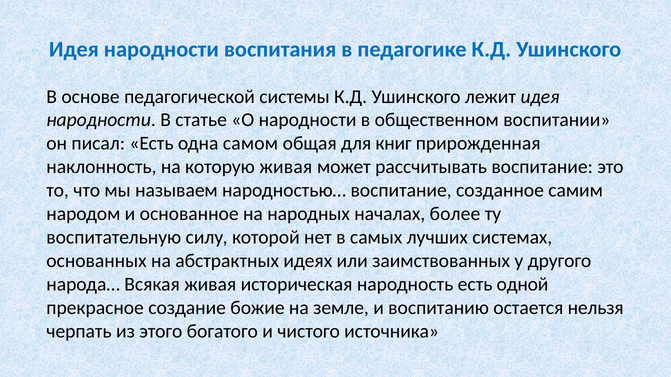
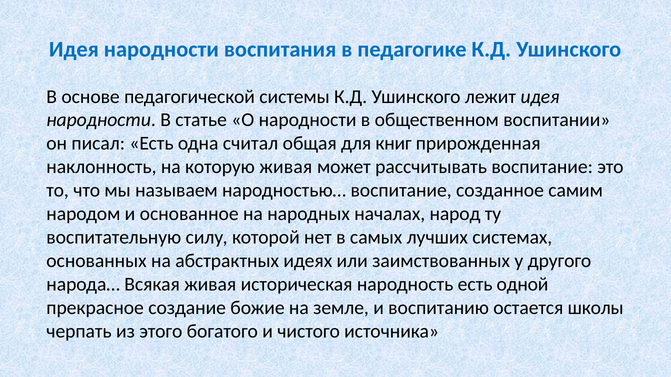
самом: самом -> считал (251, 144)
более: более -> народ (455, 214)
нельзя: нельзя -> школы (596, 308)
